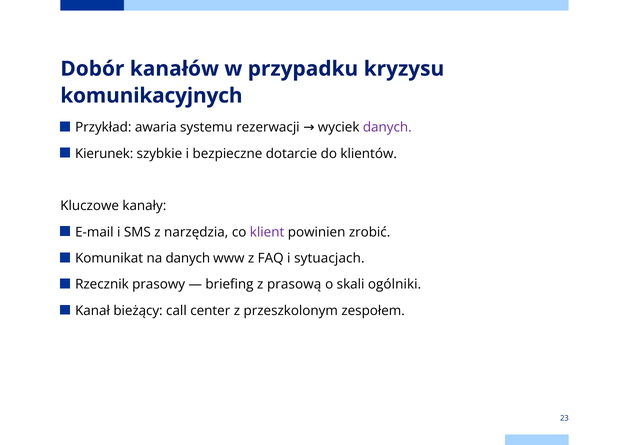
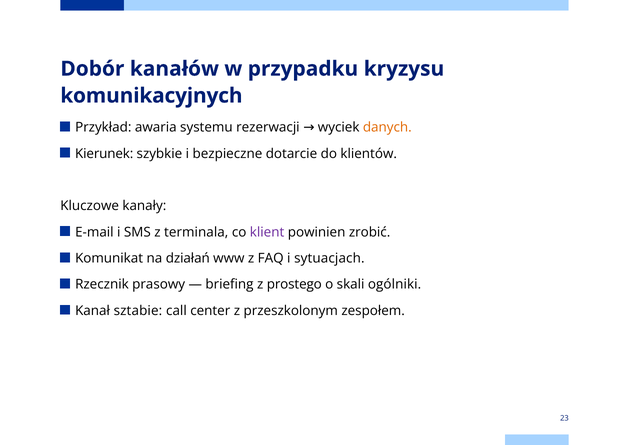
danych colour: purple -> orange (387, 127)
narzędzia: narzędzia -> terminala (196, 232)
na danych: danych -> działań (188, 258)
prasową: prasową -> prostego (294, 284)
bieżący: bieżący -> sztabie (138, 311)
